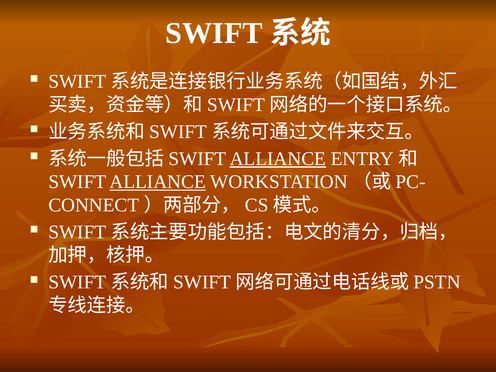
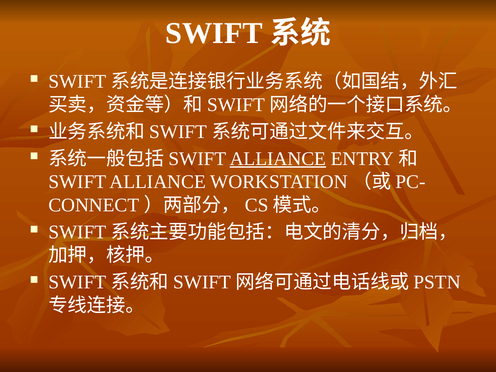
ALLIANCE underline: present -> none (158, 182)
